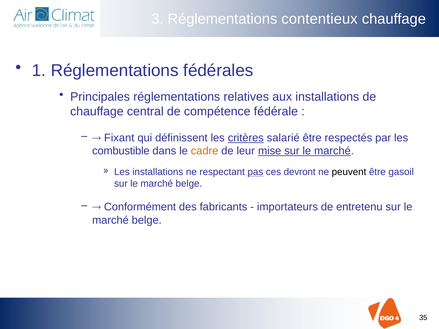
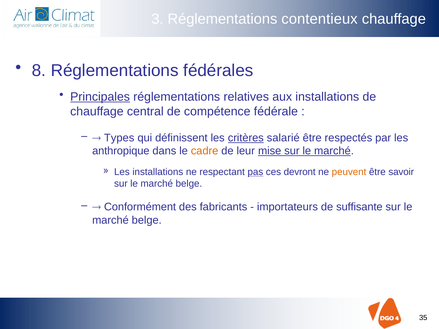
1: 1 -> 8 (39, 70)
Principales underline: none -> present (100, 97)
Fixant: Fixant -> Types (119, 138)
combustible: combustible -> anthropique (121, 151)
peuvent colour: black -> orange (349, 172)
gasoil: gasoil -> savoir (401, 172)
entretenu: entretenu -> suffisante (359, 207)
